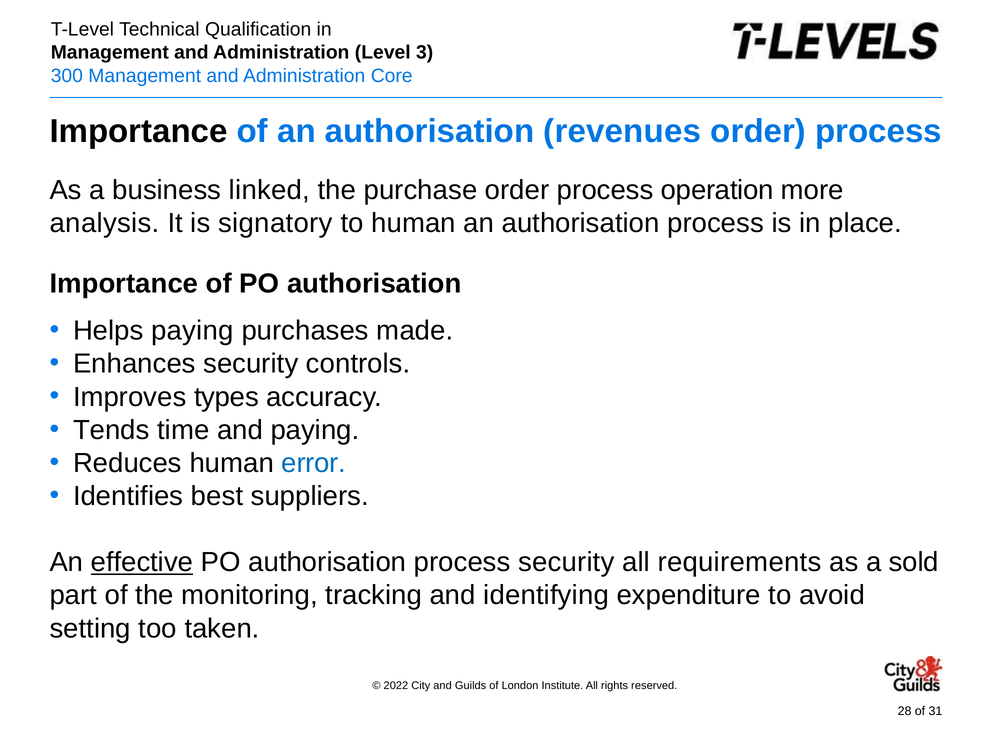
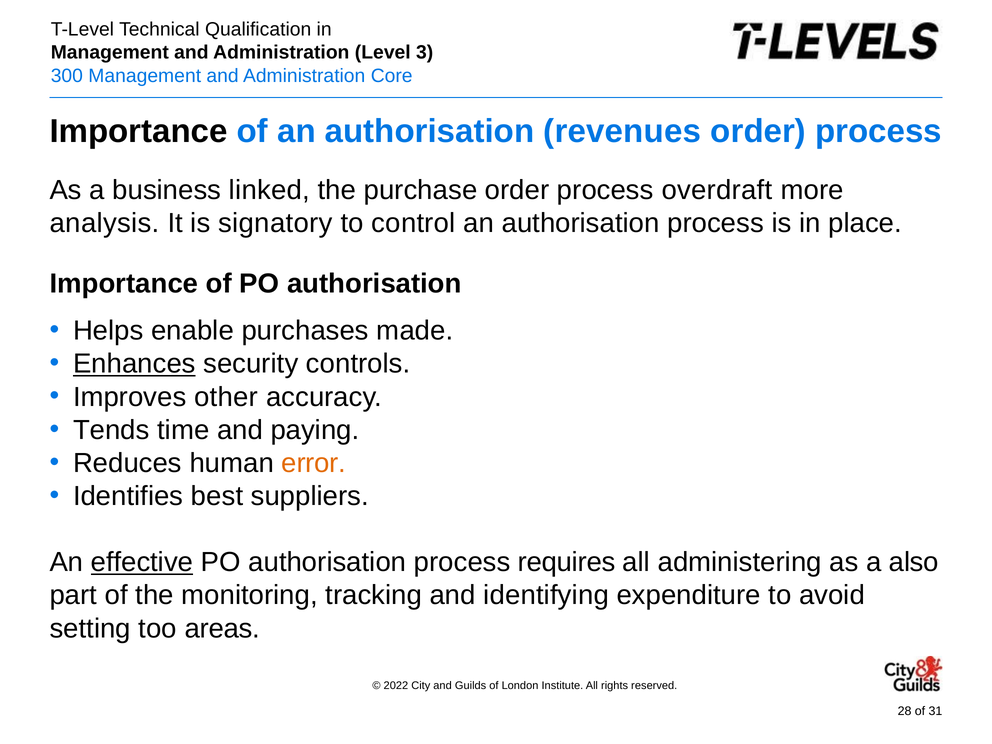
operation: operation -> overdraft (717, 190)
to human: human -> control (413, 223)
Helps paying: paying -> enable (193, 331)
Enhances underline: none -> present (134, 364)
types: types -> other (226, 397)
error colour: blue -> orange (314, 463)
process security: security -> requires (567, 562)
requirements: requirements -> administering (740, 562)
sold: sold -> also (914, 562)
taken: taken -> areas (222, 628)
